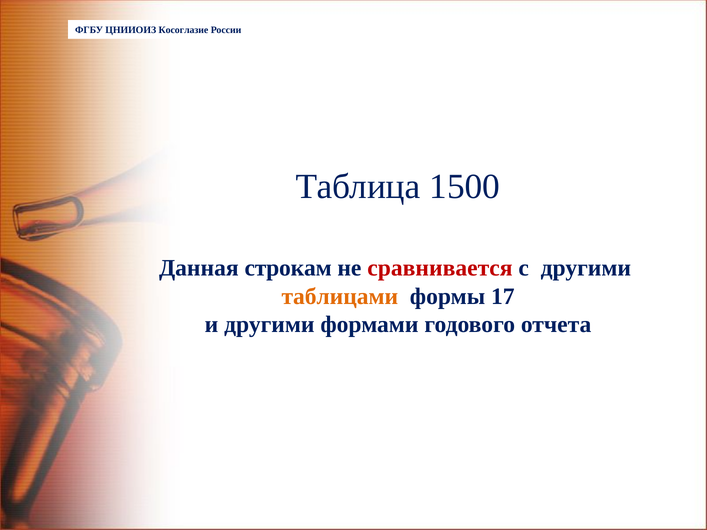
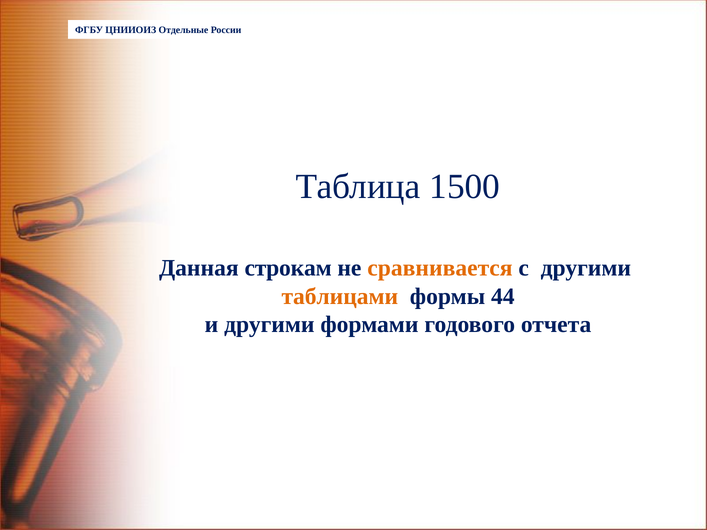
Косоглазие: Косоглазие -> Отдельные (183, 30)
сравнивается colour: red -> orange (440, 268)
17: 17 -> 44 (503, 296)
